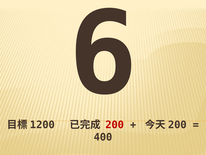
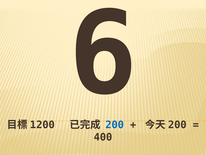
200 colour: red -> blue (115, 124)
